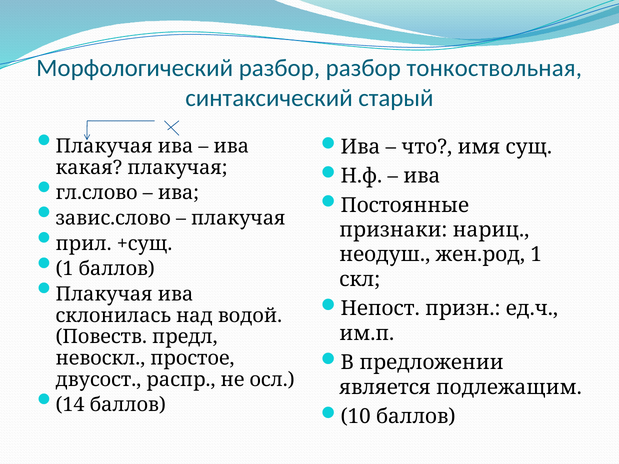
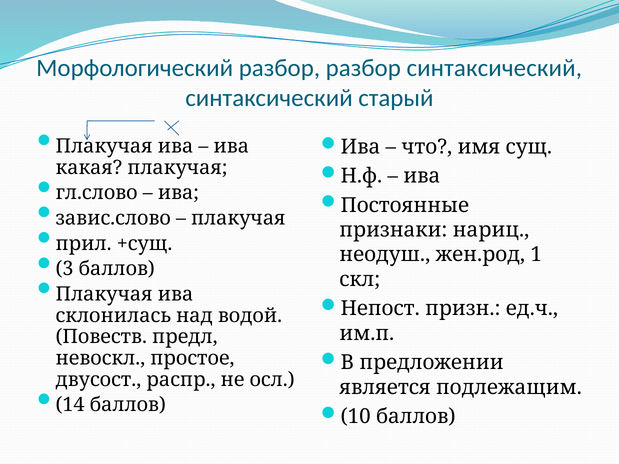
разбор тонкоствольная: тонкоствольная -> синтаксический (494, 68)
1: 1 -> 3 (65, 269)
